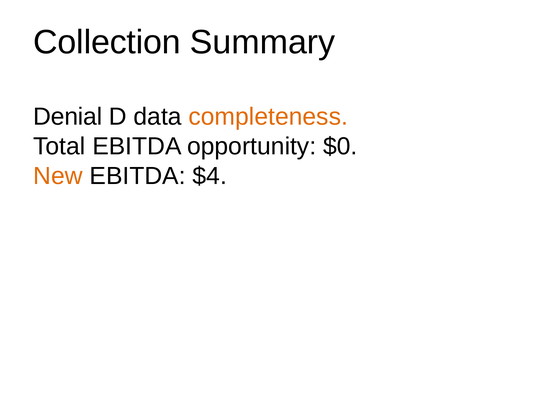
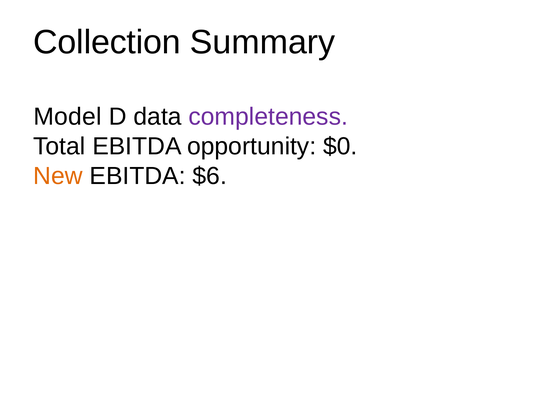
Denial: Denial -> Model (67, 117)
completeness colour: orange -> purple (268, 117)
$4: $4 -> $6 (210, 176)
